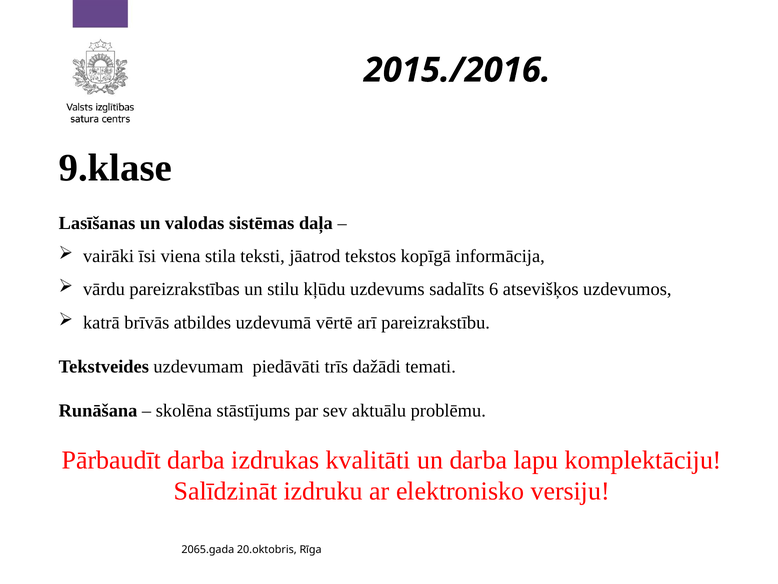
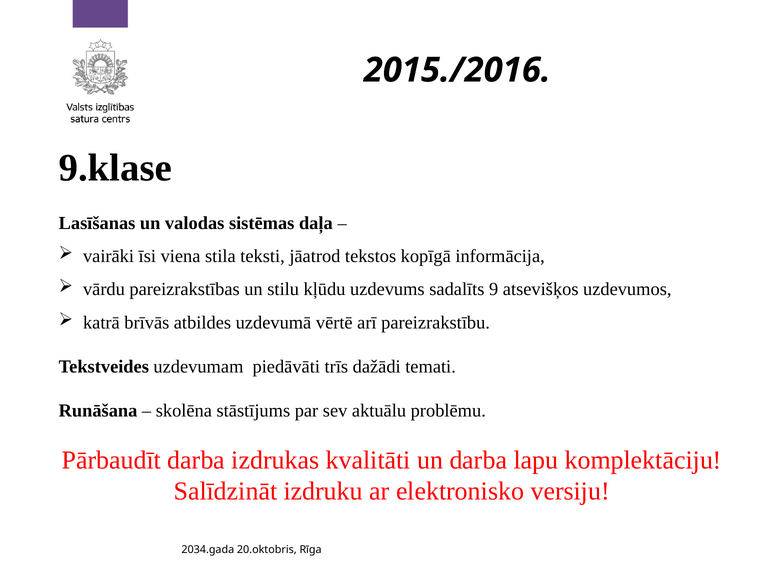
6: 6 -> 9 (494, 289)
2065.gada: 2065.gada -> 2034.gada (208, 549)
